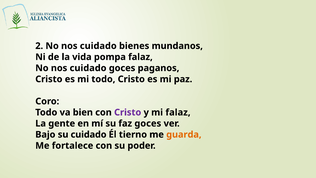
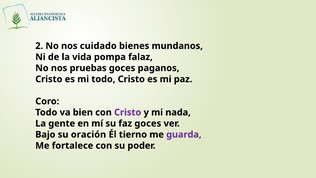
cuidado: cuidado -> pruebas (88, 68)
mi falaz: falaz -> nada (178, 112)
su cuidado: cuidado -> oración (88, 134)
guarda colour: orange -> purple (184, 134)
